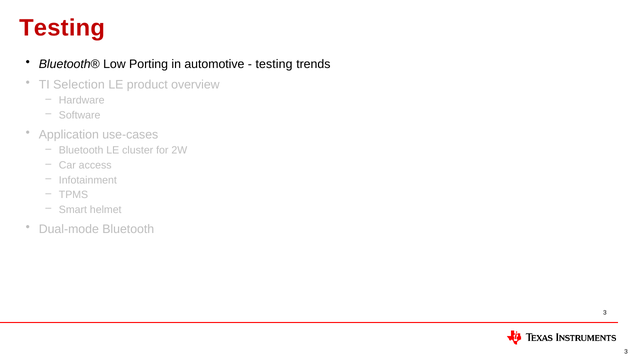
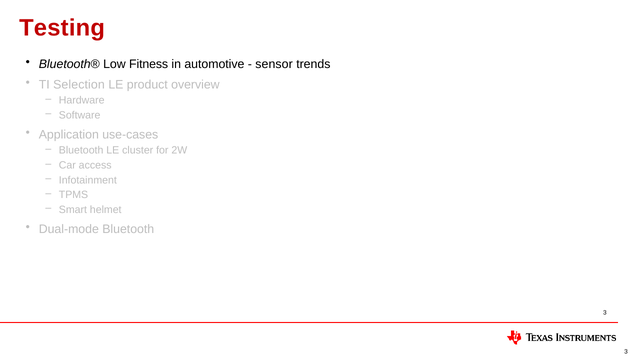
Porting: Porting -> Fitness (149, 64)
testing: testing -> sensor (274, 64)
